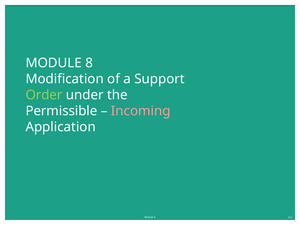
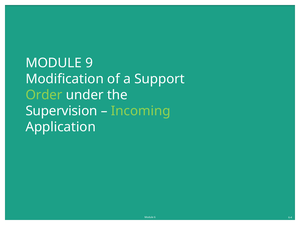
8: 8 -> 9 (89, 63)
Permissible: Permissible -> Supervision (61, 111)
Incoming colour: pink -> light green (141, 111)
